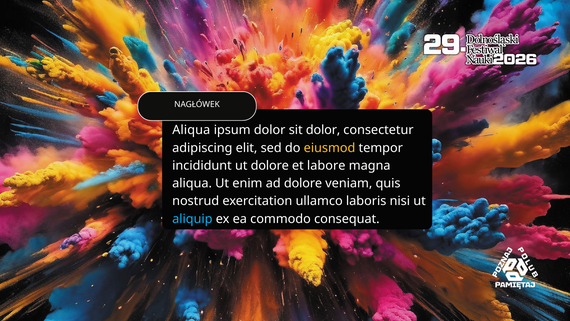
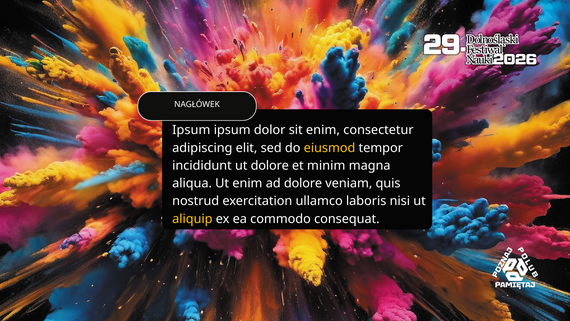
Aliqua: Aliqua -> Ipsum (191, 130)
sit dolor: dolor -> enim (323, 130)
labore: labore -> minim (326, 165)
aliquip colour: light blue -> yellow (192, 219)
